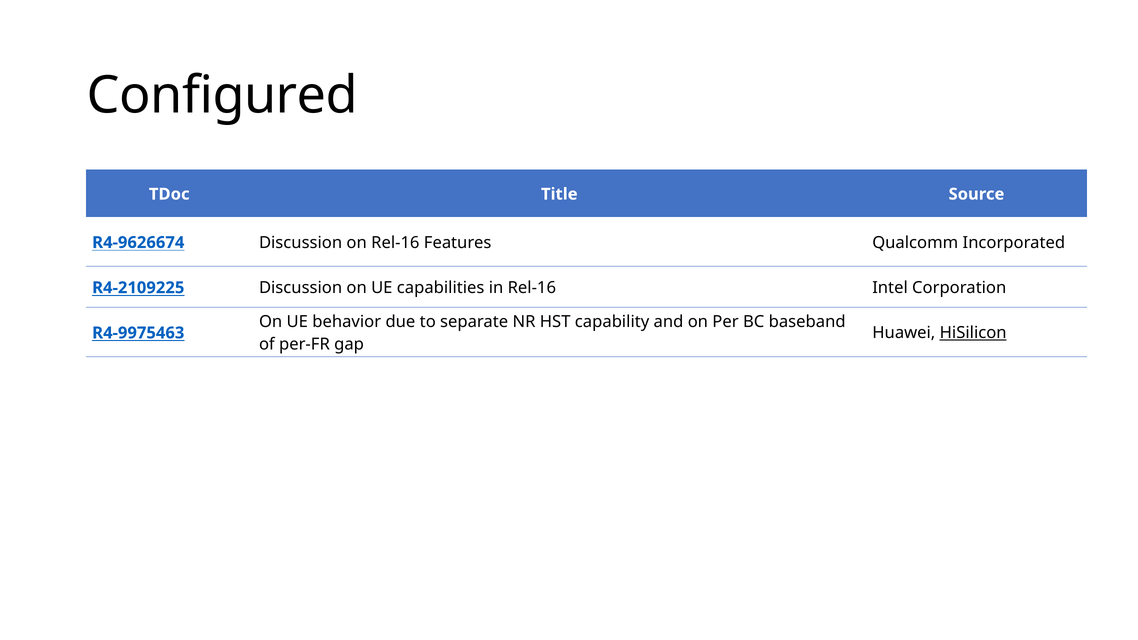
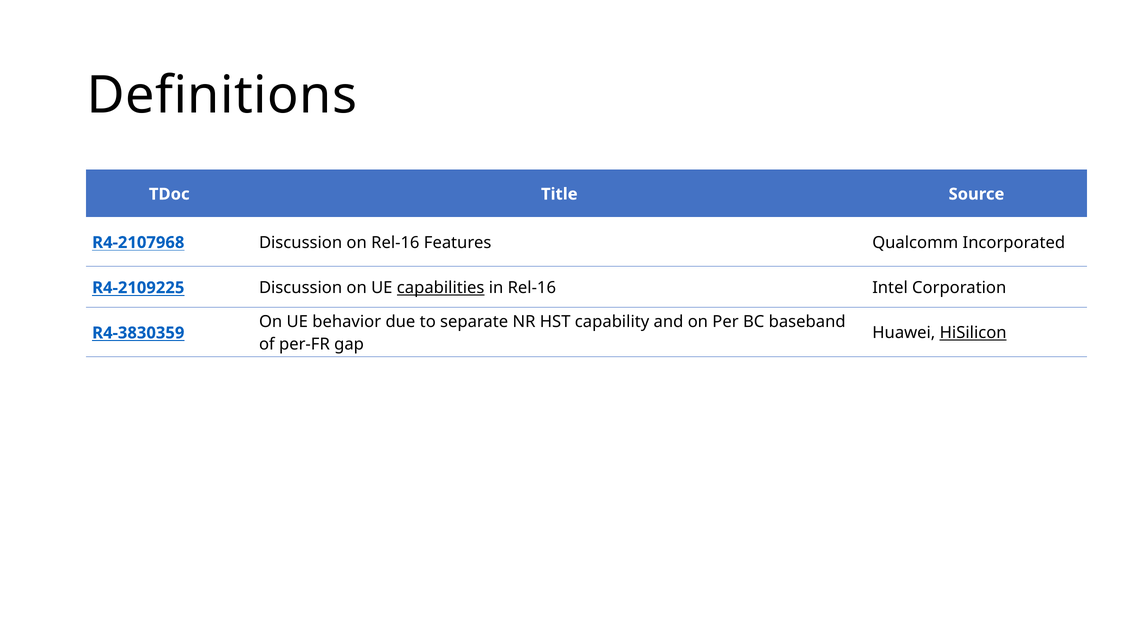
Configured: Configured -> Definitions (222, 96)
R4-9626674: R4-9626674 -> R4-2107968 (138, 243)
capabilities underline: none -> present (441, 288)
R4-9975463: R4-9975463 -> R4-3830359 (138, 333)
